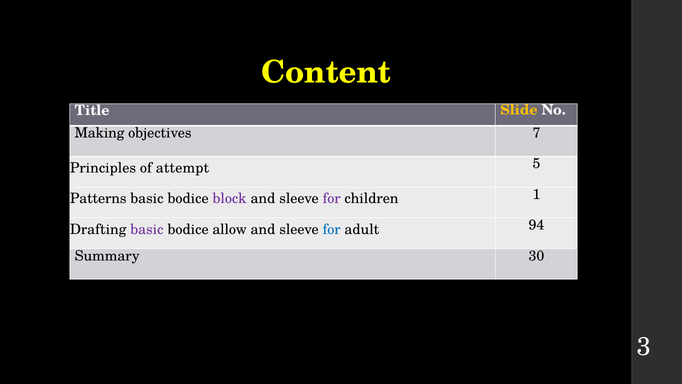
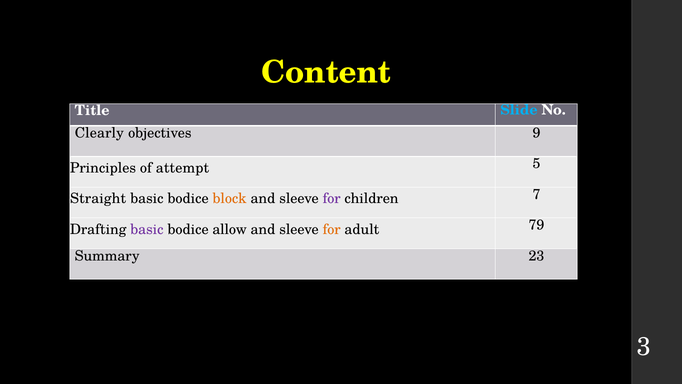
Slide colour: yellow -> light blue (519, 110)
Making: Making -> Clearly (99, 133)
7: 7 -> 9 (537, 133)
Patterns: Patterns -> Straight (98, 199)
block colour: purple -> orange (230, 199)
1: 1 -> 7 (537, 194)
for colour: blue -> orange (332, 229)
94: 94 -> 79 (536, 225)
30: 30 -> 23 (536, 256)
